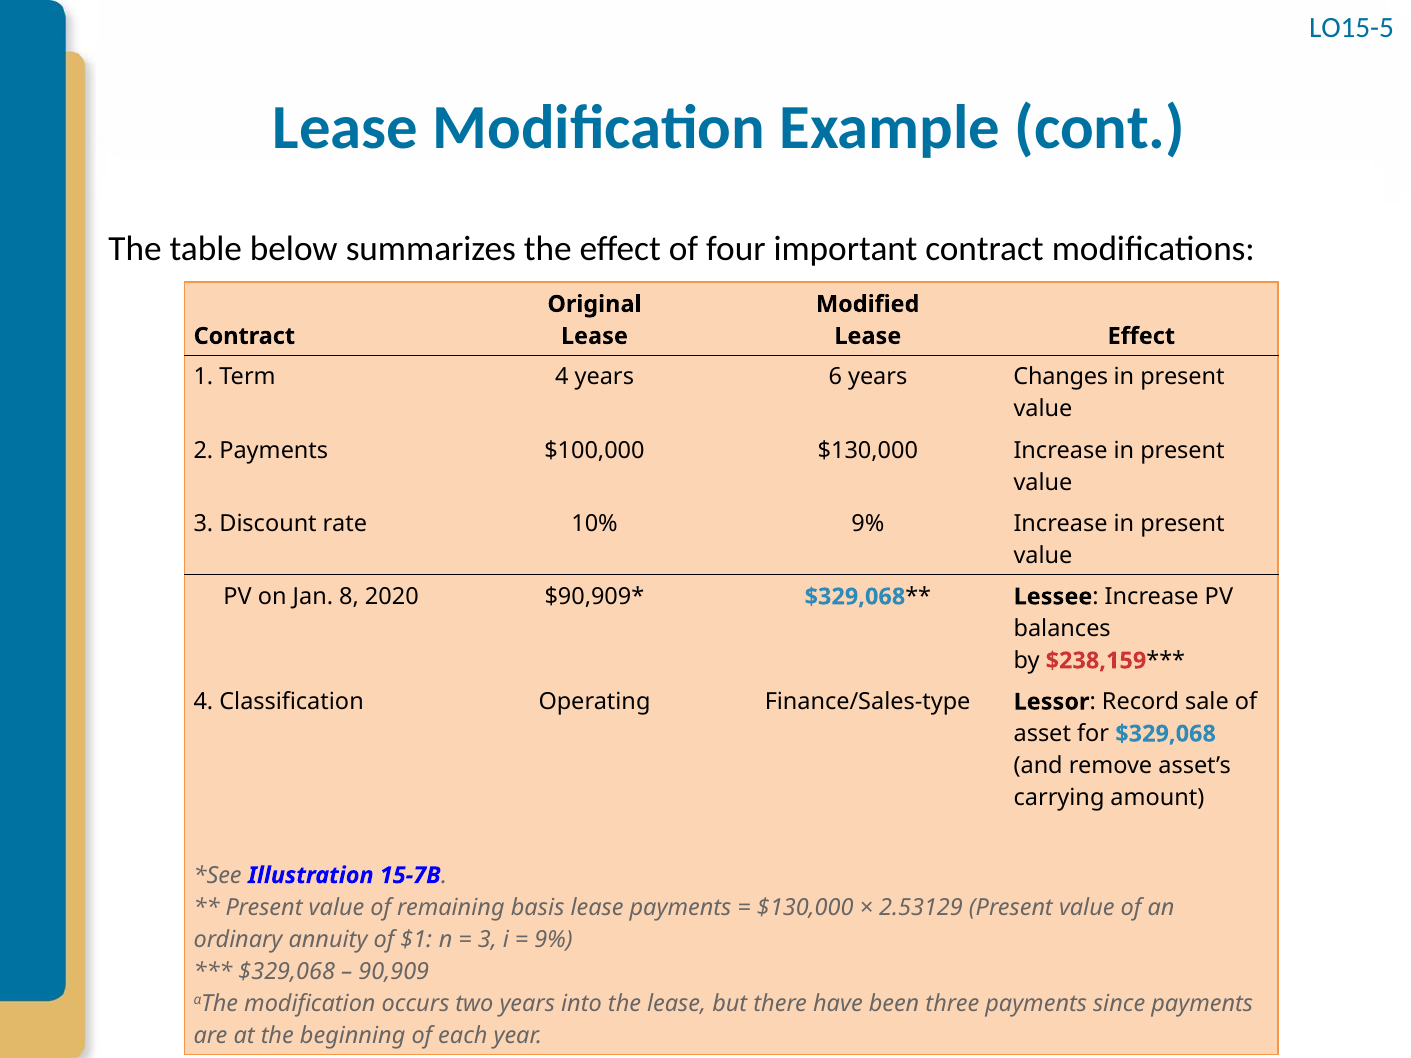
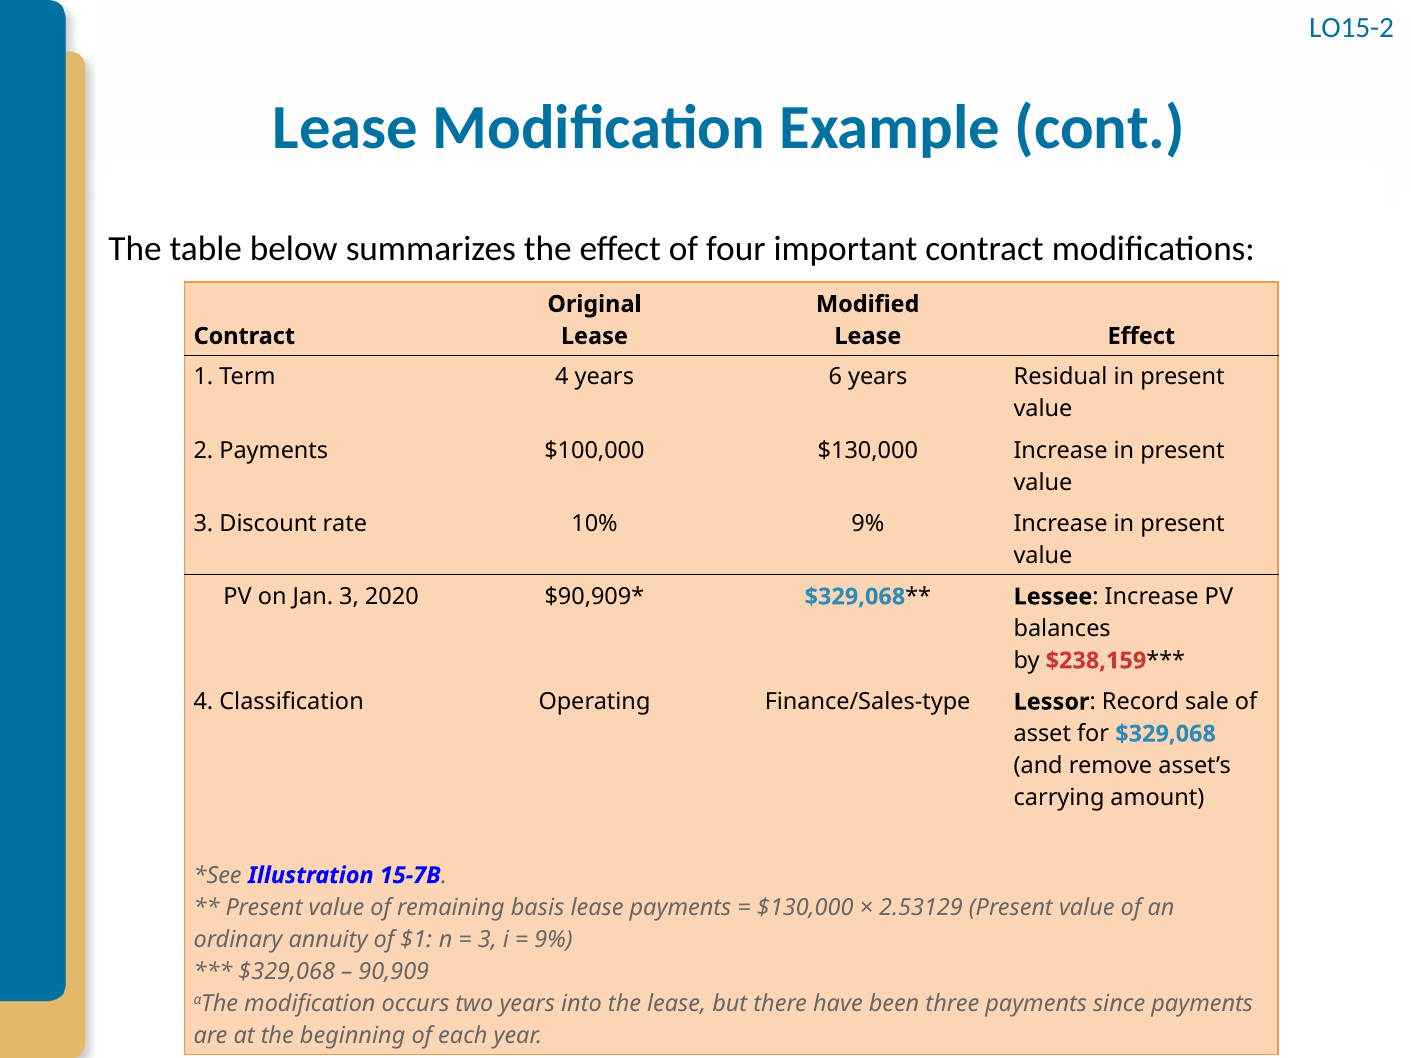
LO15-5: LO15-5 -> LO15-2 (1352, 28)
Changes: Changes -> Residual (1061, 377)
Jan 8: 8 -> 3 (349, 597)
